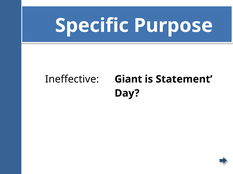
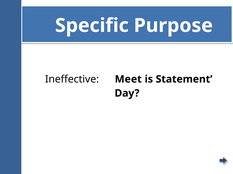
Giant: Giant -> Meet (128, 79)
